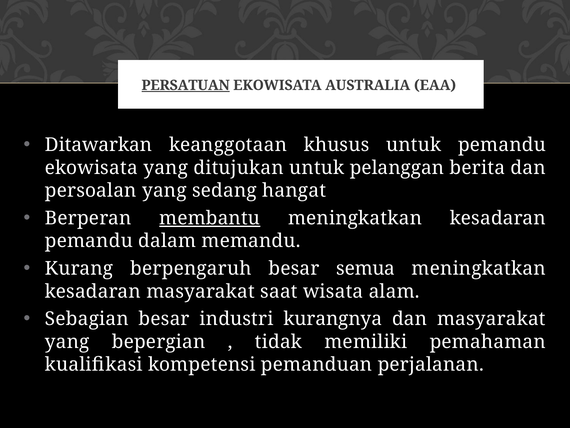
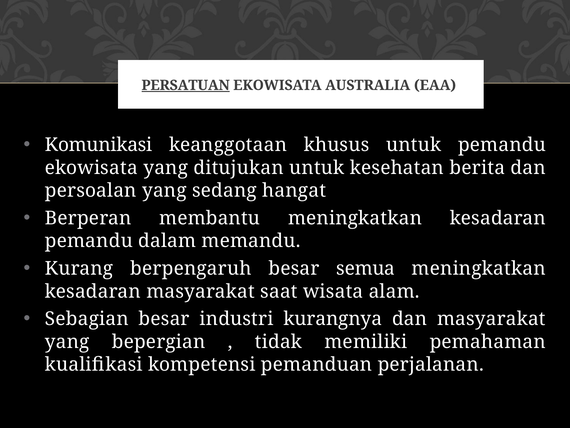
Ditawarkan: Ditawarkan -> Komunikasi (99, 145)
pelanggan: pelanggan -> kesehatan (397, 168)
membantu underline: present -> none (210, 218)
